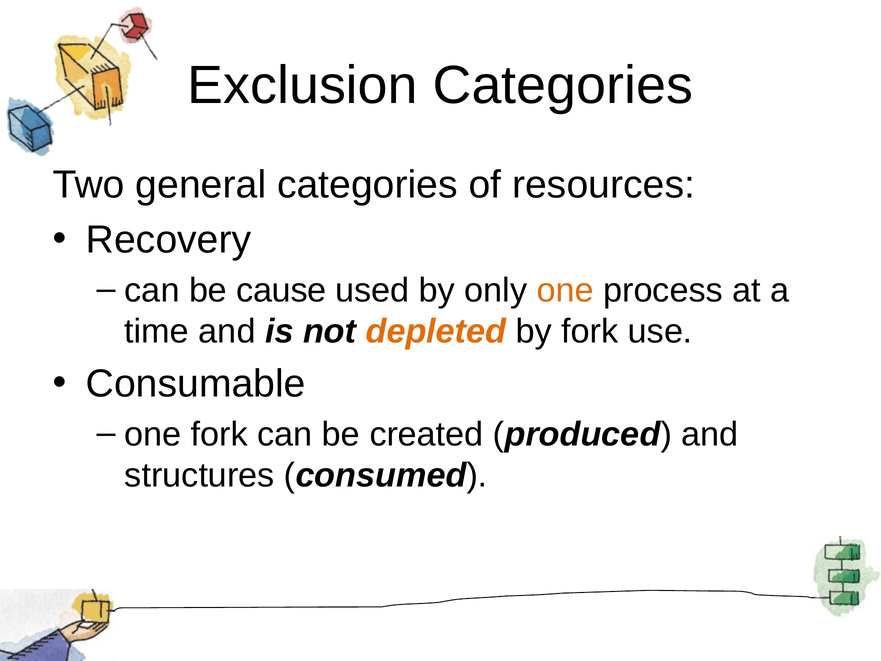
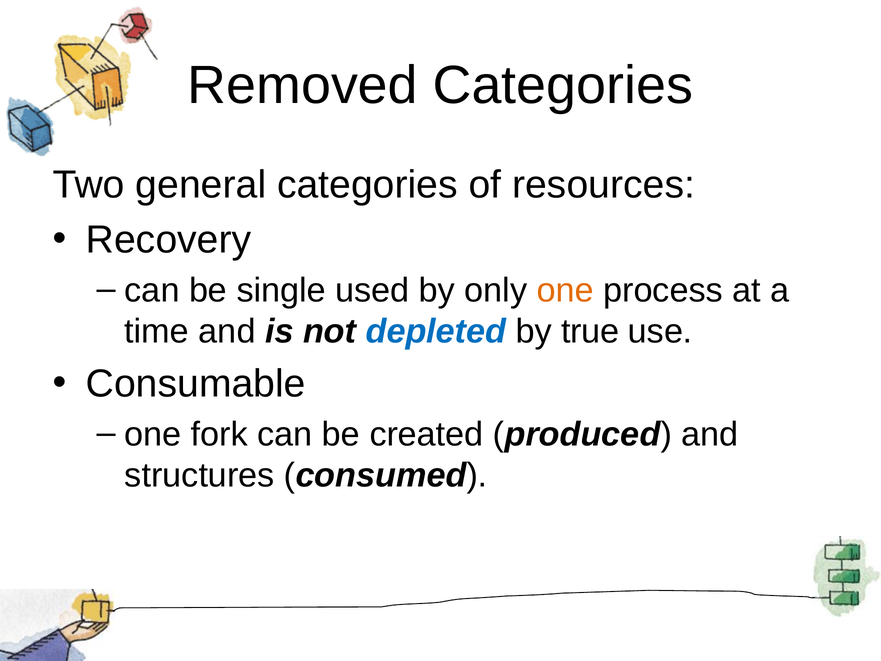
Exclusion: Exclusion -> Removed (303, 85)
cause: cause -> single (281, 290)
depleted colour: orange -> blue (436, 331)
by fork: fork -> true (590, 331)
